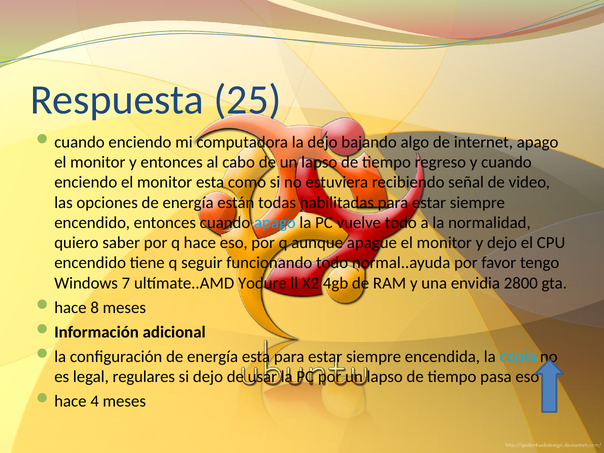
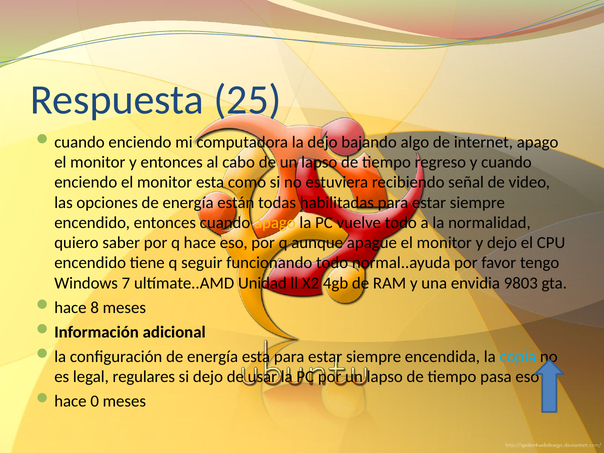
apago colour: light blue -> yellow (275, 223)
Yodure: Yodure -> Unidad (262, 283)
2800: 2800 -> 9803 (521, 283)
4: 4 -> 0 (95, 401)
